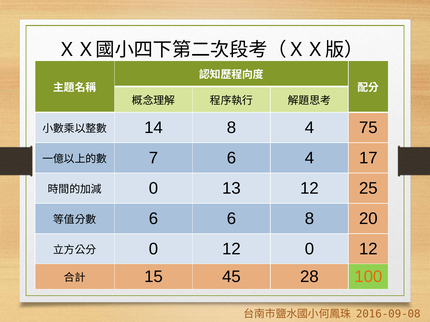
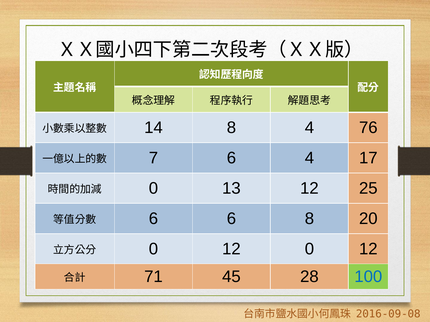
75: 75 -> 76 (368, 128)
15: 15 -> 71 (153, 277)
100 colour: orange -> blue (368, 277)
